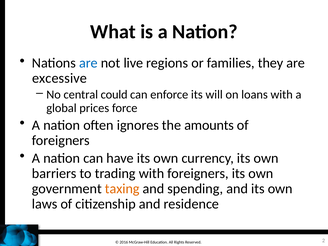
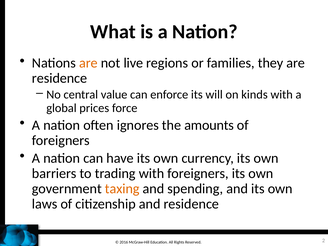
are colour: blue -> orange (88, 63)
excessive: excessive -> residence (60, 78)
could: could -> value (114, 95)
loans: loans -> kinds (254, 95)
